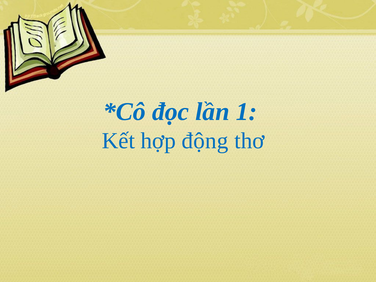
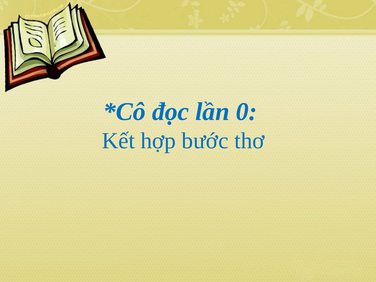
1: 1 -> 0 (247, 112)
động: động -> bước (205, 141)
